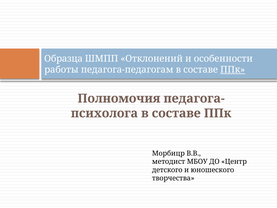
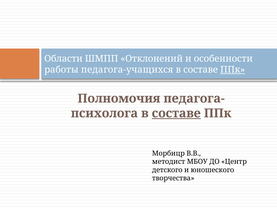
Образца: Образца -> Области (63, 59)
педагога-педагогам: педагога-педагогам -> педагога-учащихся (127, 70)
составе underline: none -> present (176, 113)
